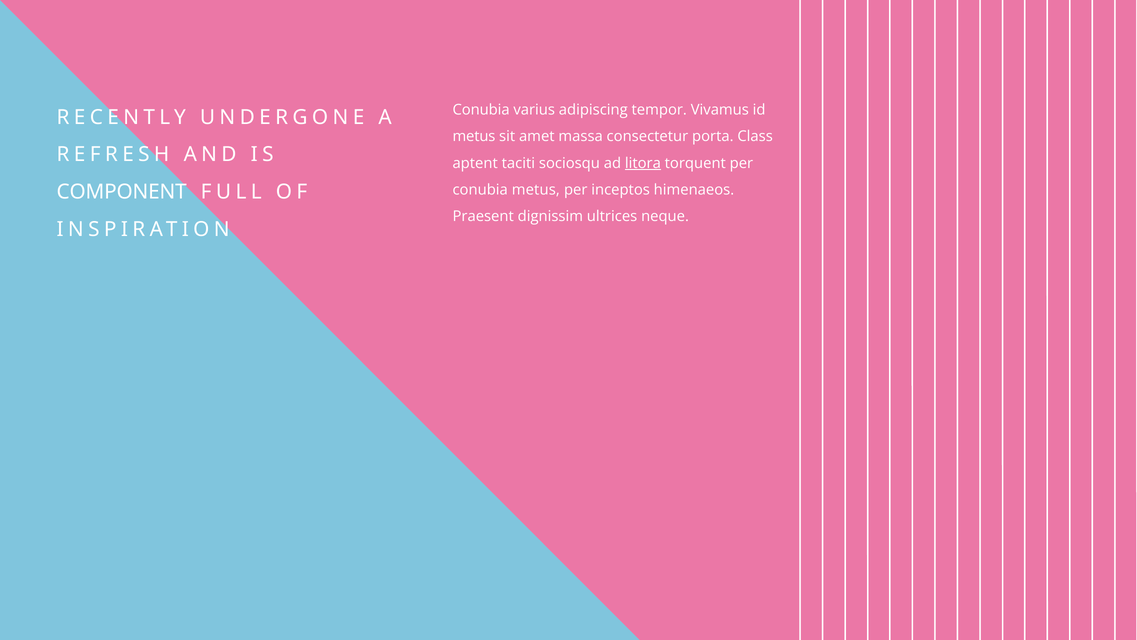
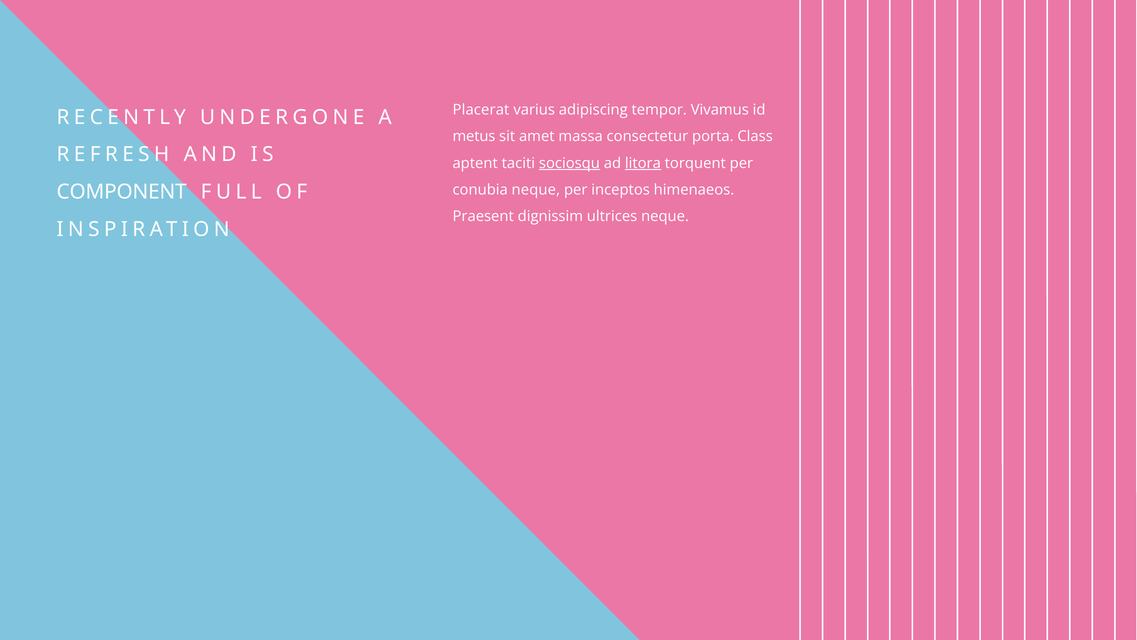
Conubia: Conubia -> Placerat (481, 110)
sociosqu underline: none -> present (569, 163)
conubia metus: metus -> neque (536, 190)
